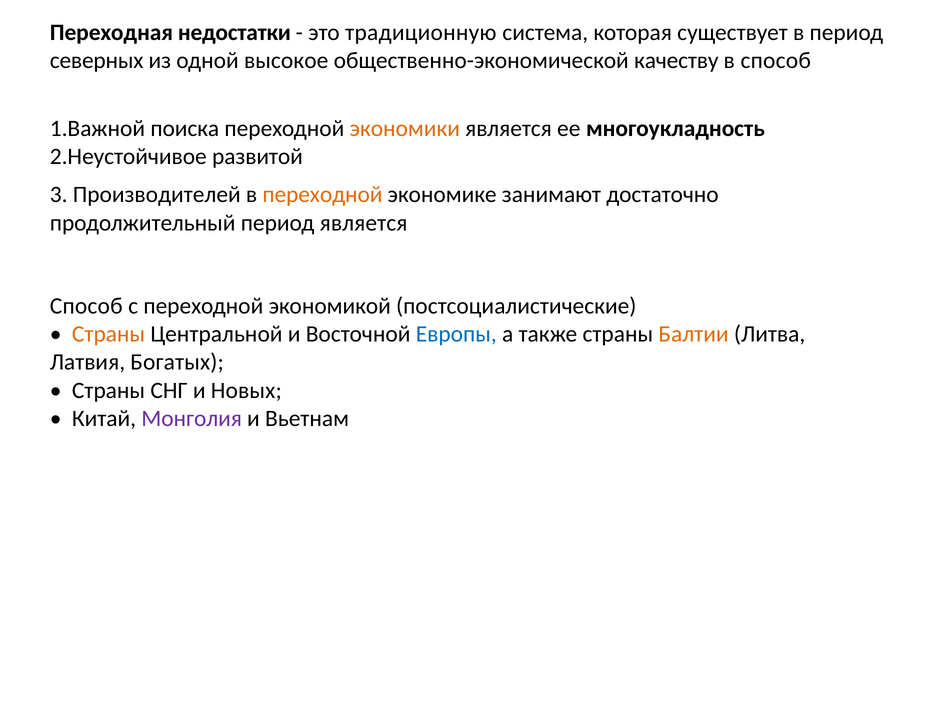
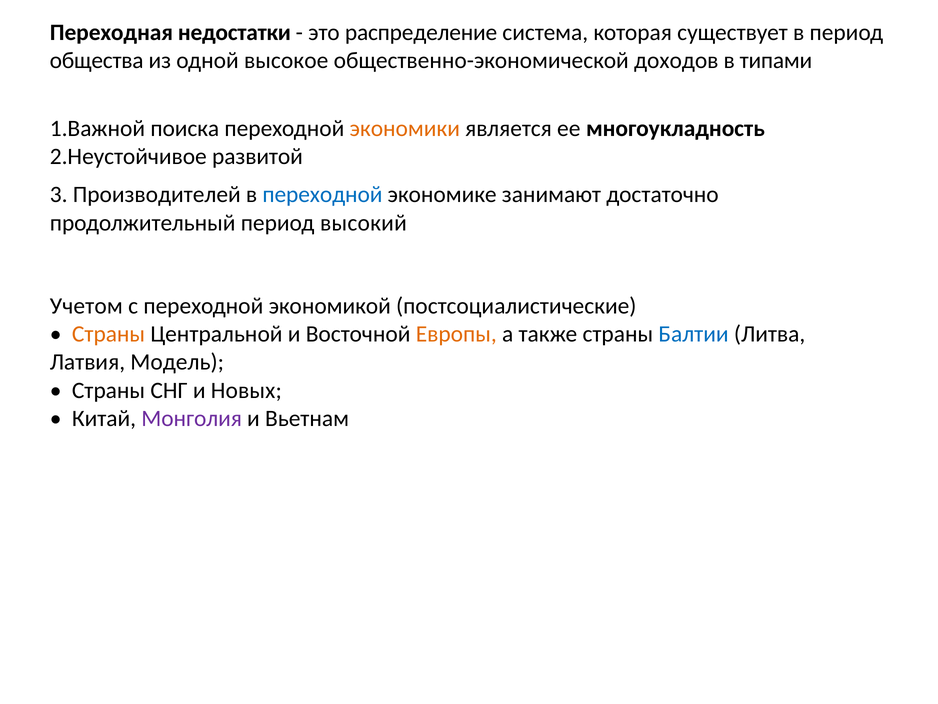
традиционную: традиционную -> распределение (421, 32)
северных: северных -> общества (97, 60)
качеству: качеству -> доходов (676, 60)
в способ: способ -> типами (776, 60)
переходной colour: orange -> blue (322, 195)
период является: является -> высокий (363, 223)
Способ: Способ -> Учетом (86, 306)
Европы colour: blue -> orange (456, 334)
Балтии colour: orange -> blue (694, 334)
Богатых: Богатых -> Модель (177, 362)
